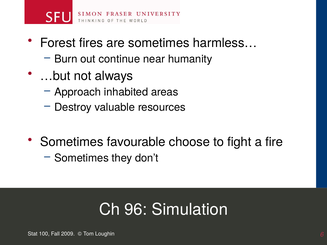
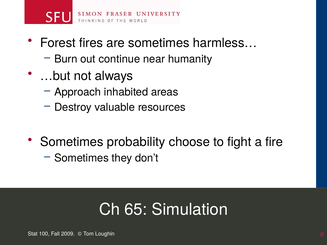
favourable: favourable -> probability (136, 142)
96: 96 -> 65 (136, 210)
